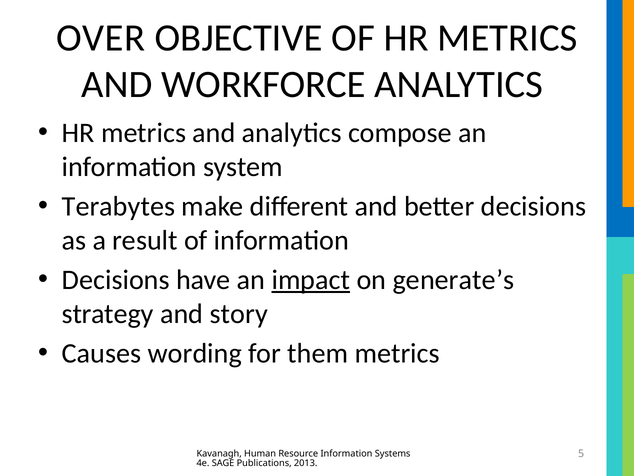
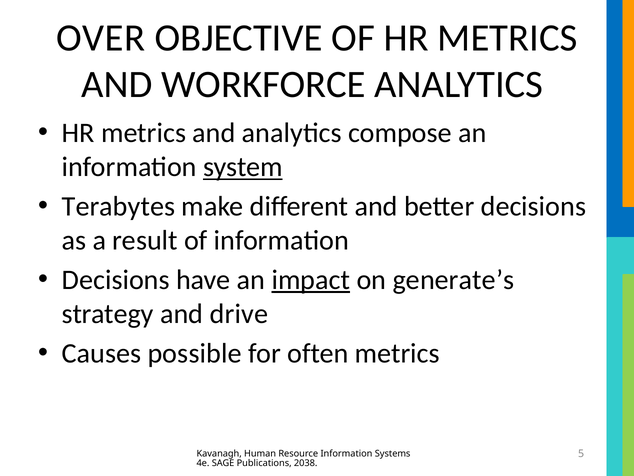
system underline: none -> present (243, 167)
story: story -> drive (239, 313)
wording: wording -> possible (195, 353)
them: them -> often (318, 353)
2013: 2013 -> 2038 (306, 463)
